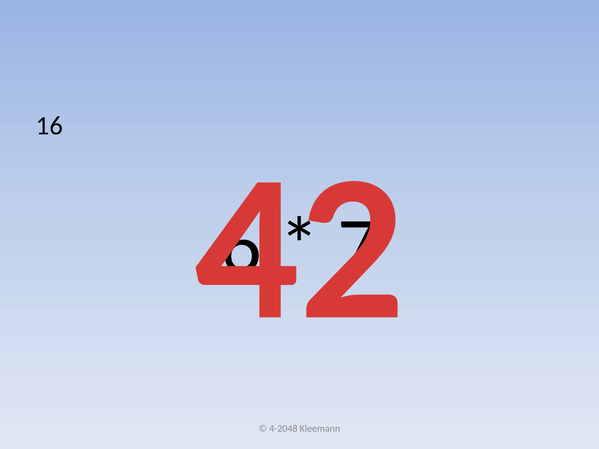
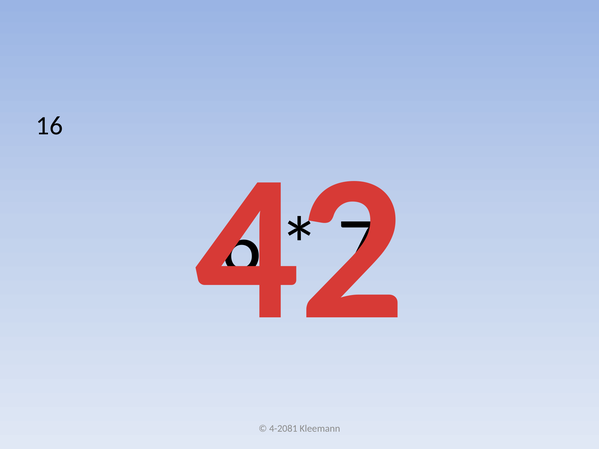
4-2048: 4-2048 -> 4-2081 (283, 429)
